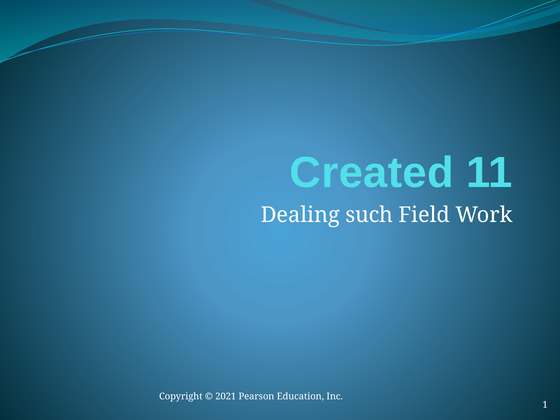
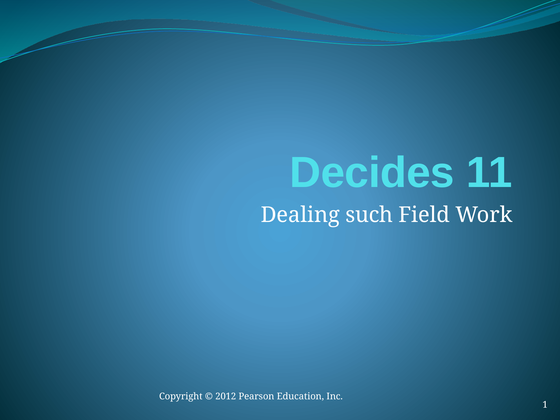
Created: Created -> Decides (372, 173)
2021: 2021 -> 2012 (226, 396)
